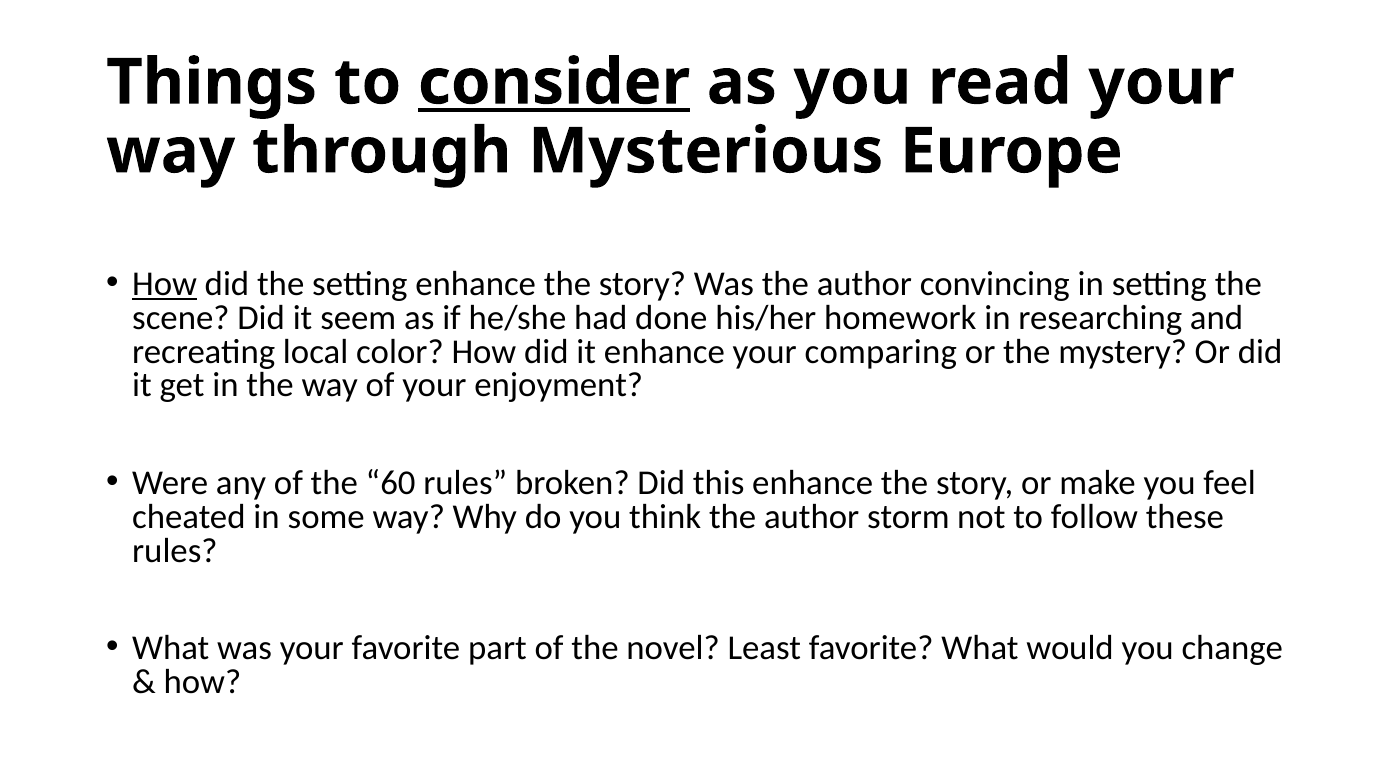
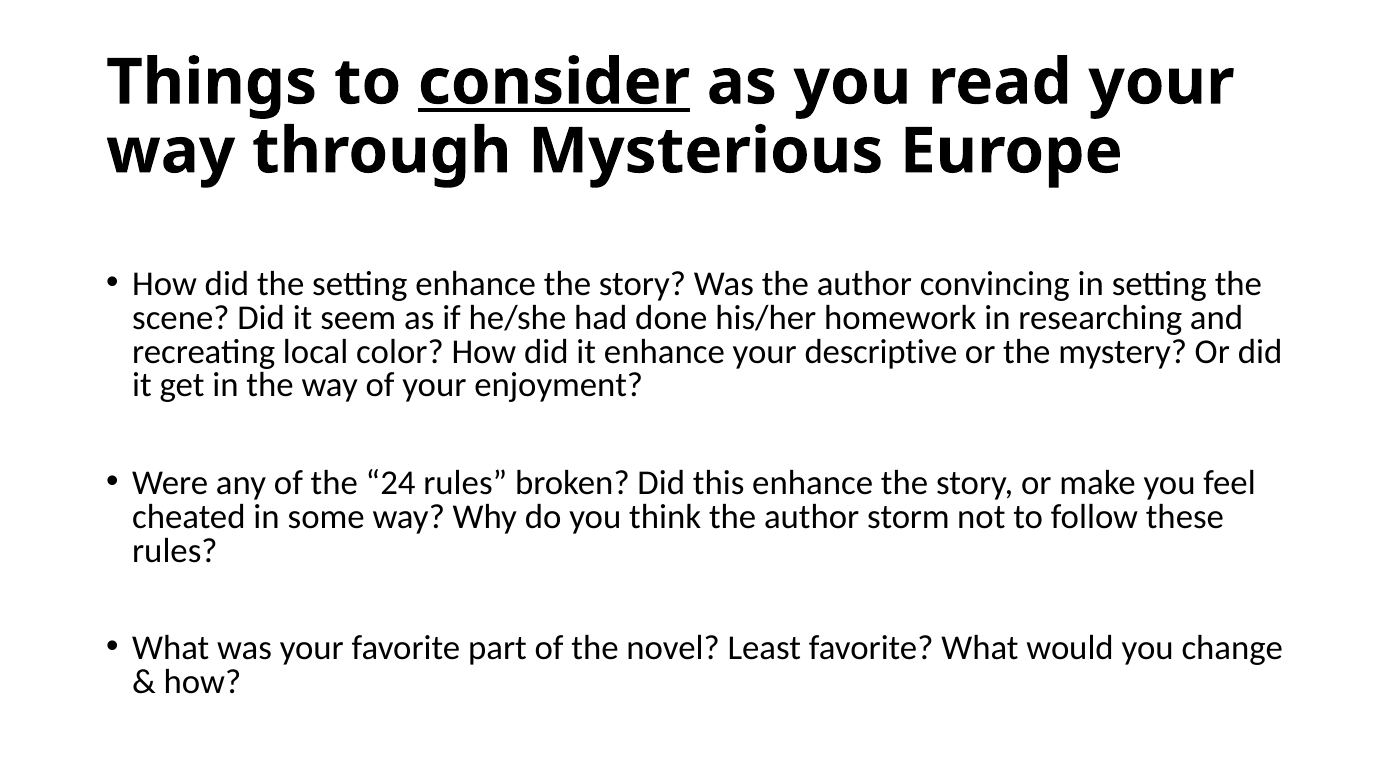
How underline: present -> none (165, 284)
comparing: comparing -> descriptive (881, 352)
60: 60 -> 24 (391, 483)
